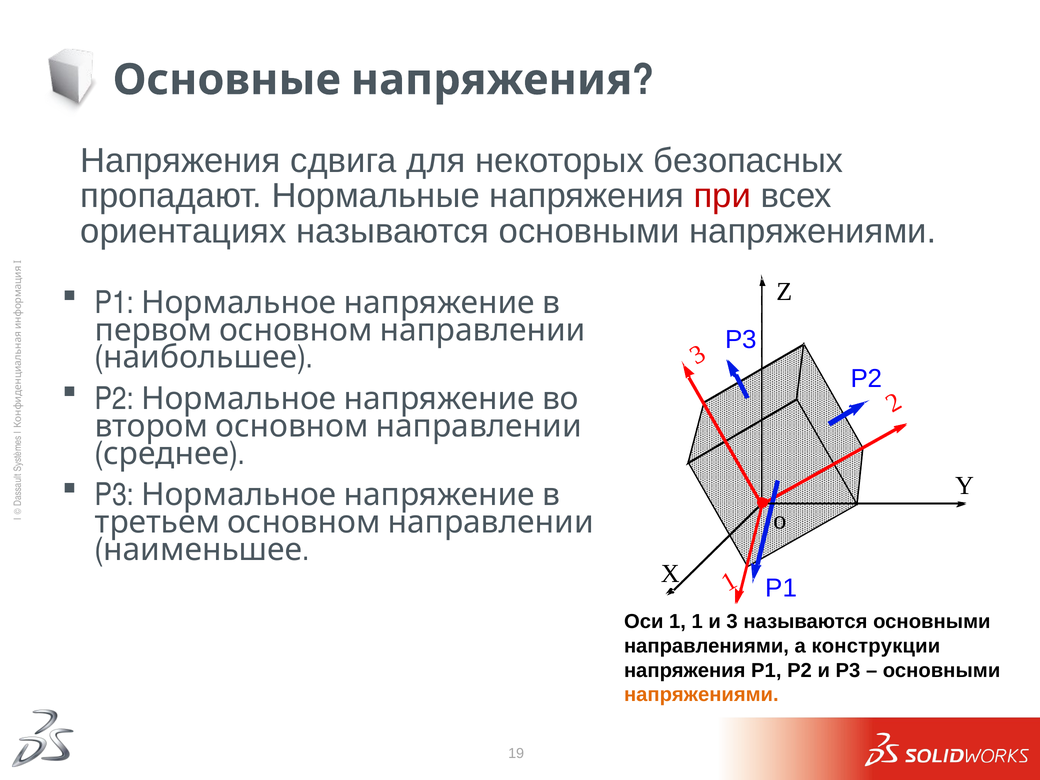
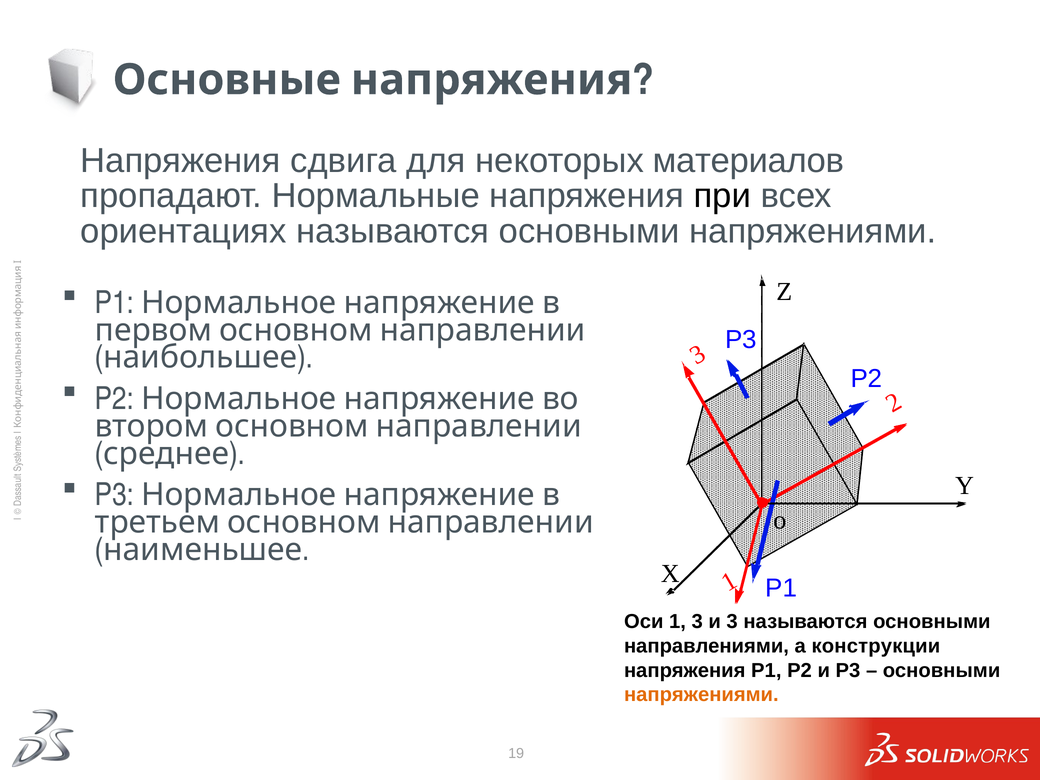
безопасных: безопасных -> материалов (748, 161)
при colour: red -> black (722, 196)
1 1: 1 -> 3 (697, 622)
